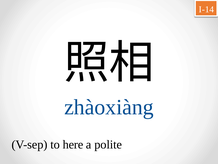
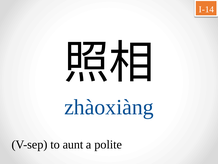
here: here -> aunt (73, 144)
